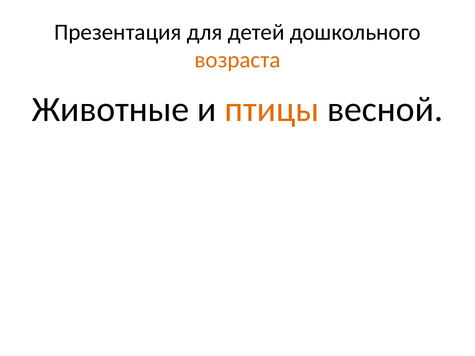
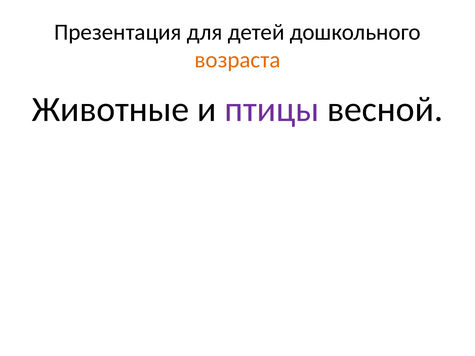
птицы colour: orange -> purple (272, 109)
